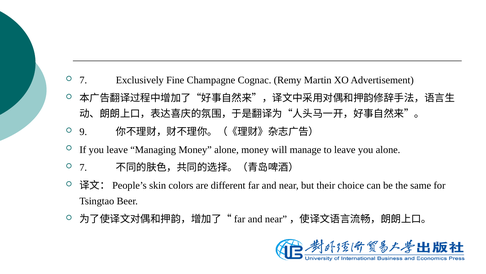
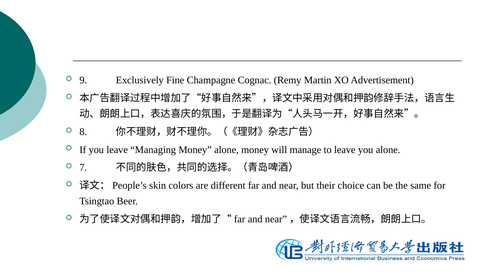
7: 7 -> 9 (83, 80)
9: 9 -> 8 (83, 132)
